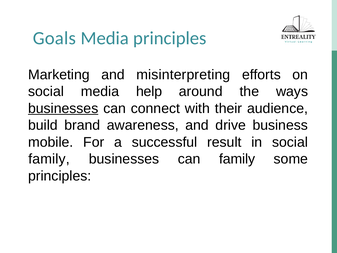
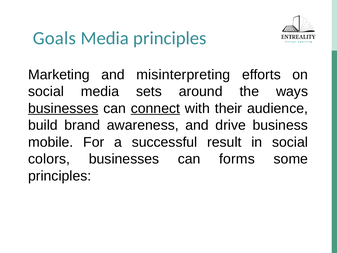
help: help -> sets (149, 91)
connect underline: none -> present (155, 108)
family: family -> colors (49, 159)
can family: family -> forms (237, 159)
